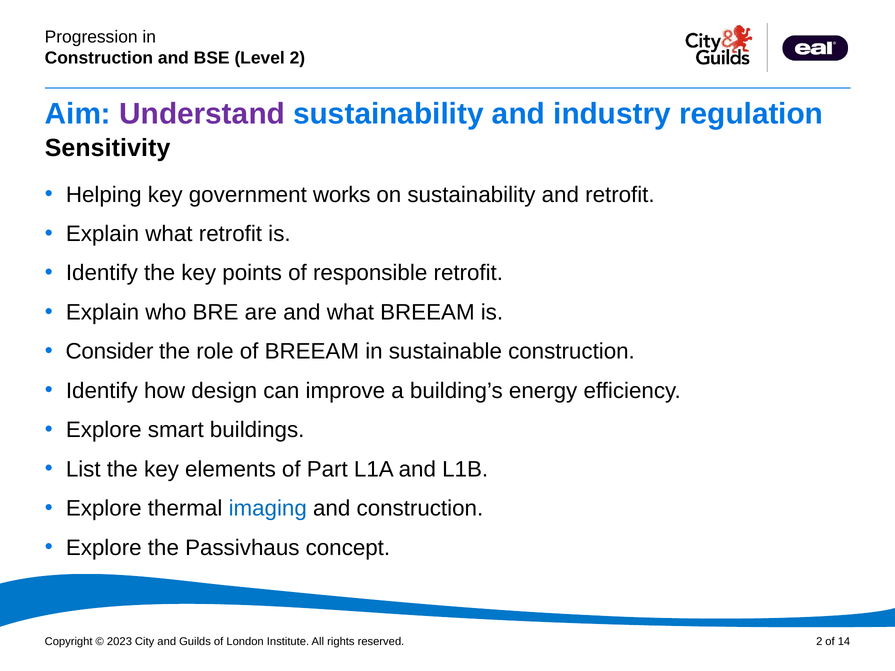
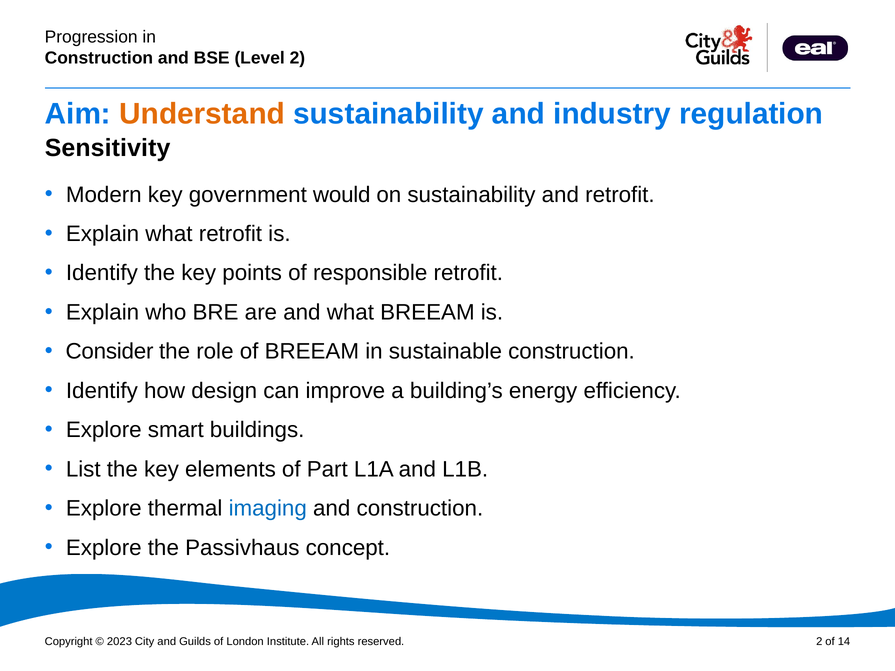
Understand colour: purple -> orange (202, 114)
Helping: Helping -> Modern (104, 195)
works: works -> would (342, 195)
